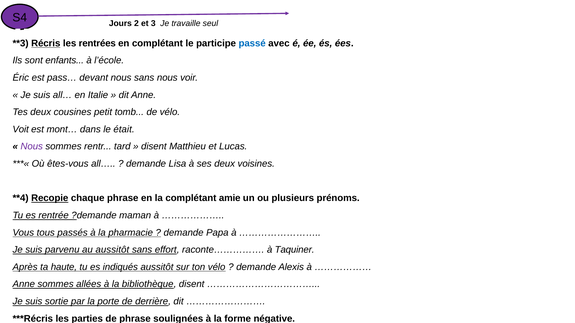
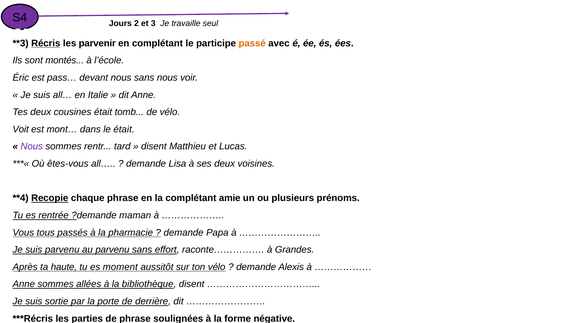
rentrées: rentrées -> parvenir (97, 43)
passé colour: blue -> orange (252, 43)
enfants: enfants -> montés (65, 61)
cousines petit: petit -> était (103, 112)
au aussitôt: aussitôt -> parvenu (112, 250)
Taquiner: Taquiner -> Grandes (295, 250)
indiqués: indiqués -> moment (120, 267)
